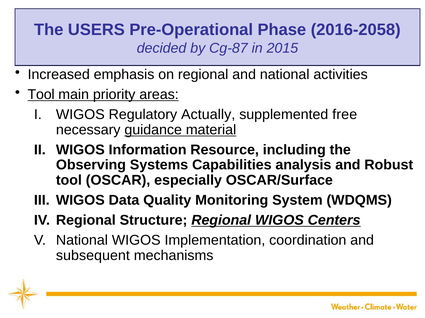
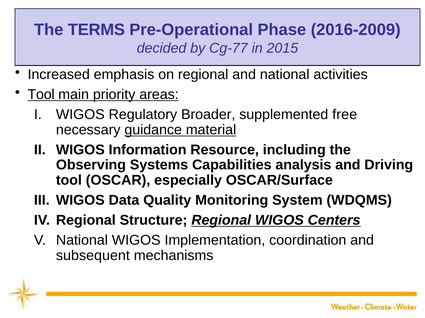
USERS: USERS -> TERMS (96, 30)
2016-2058: 2016-2058 -> 2016-2009 (356, 30)
Cg-87: Cg-87 -> Cg-77 (228, 48)
Actually: Actually -> Broader (208, 115)
Robust: Robust -> Driving (389, 165)
